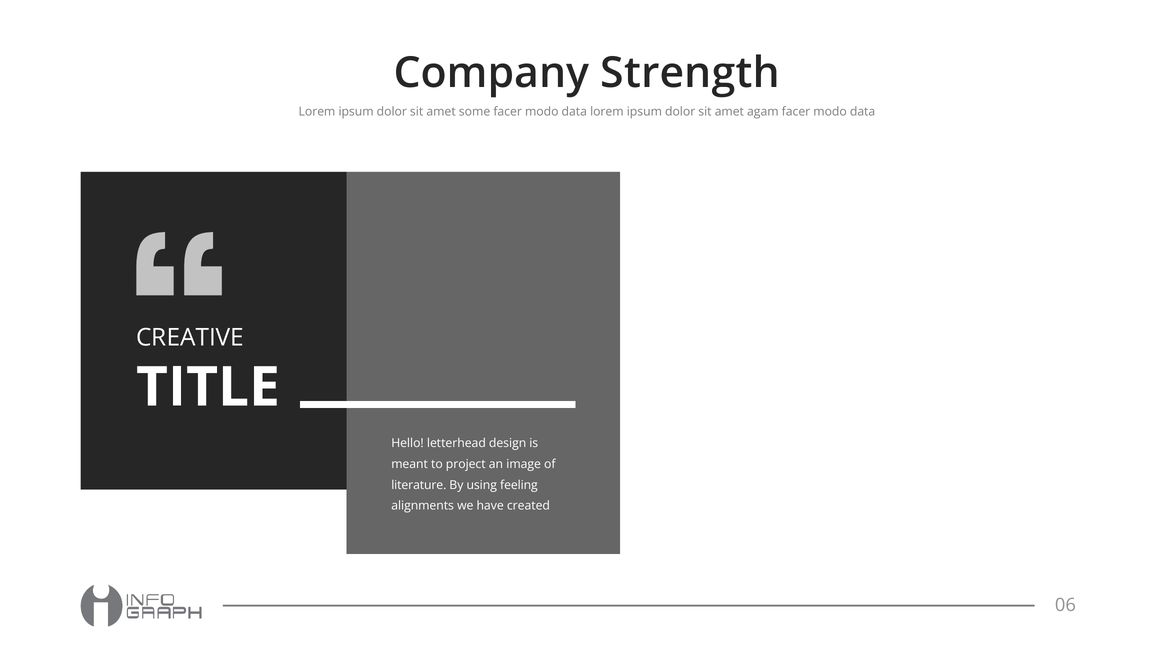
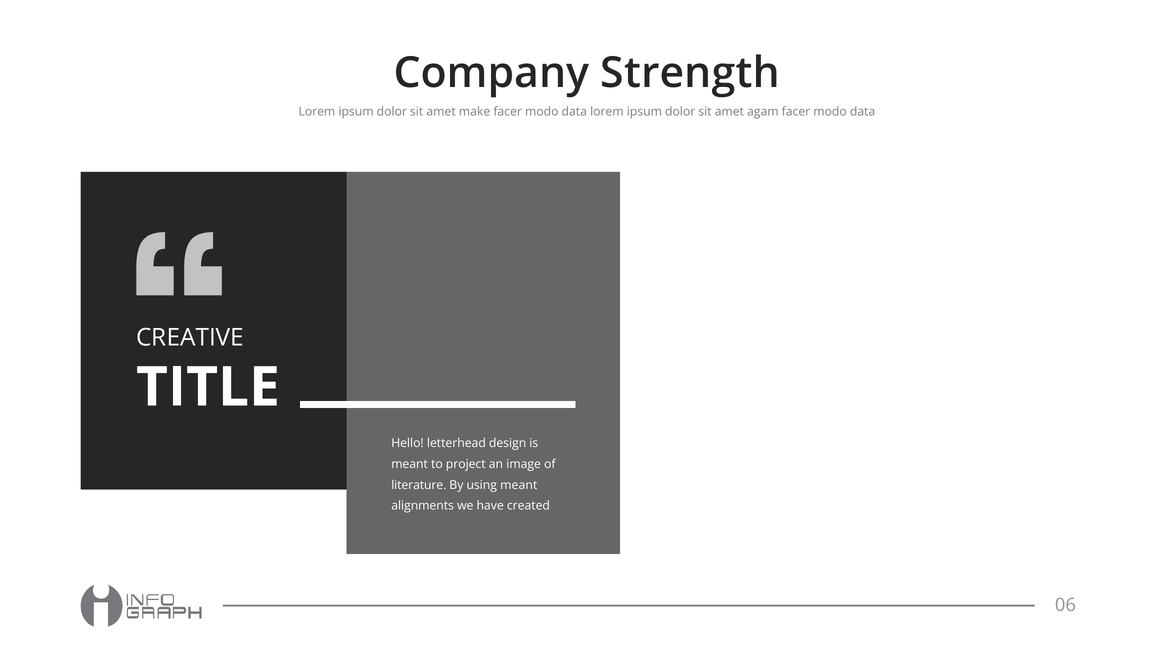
some: some -> make (475, 111)
using feeling: feeling -> meant (519, 484)
